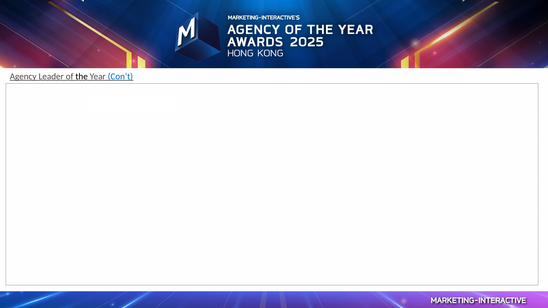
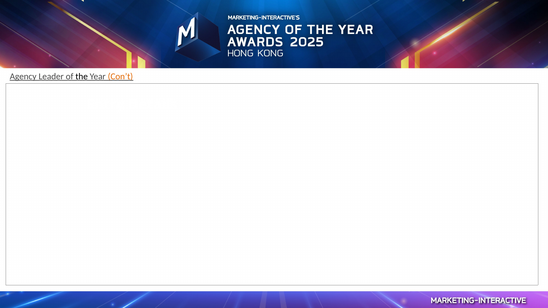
Con’t colour: blue -> orange (120, 76)
